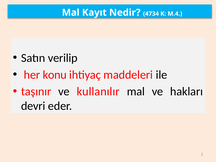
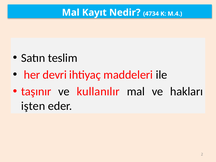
verilip: verilip -> teslim (63, 58)
konu: konu -> devri (55, 75)
devri: devri -> işten (33, 106)
